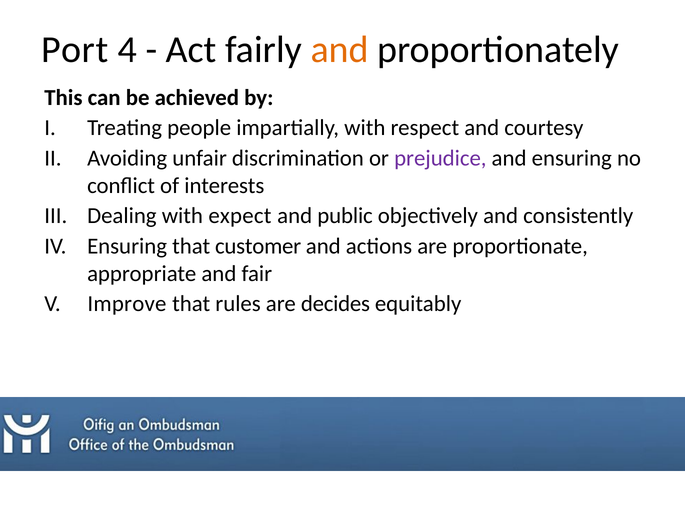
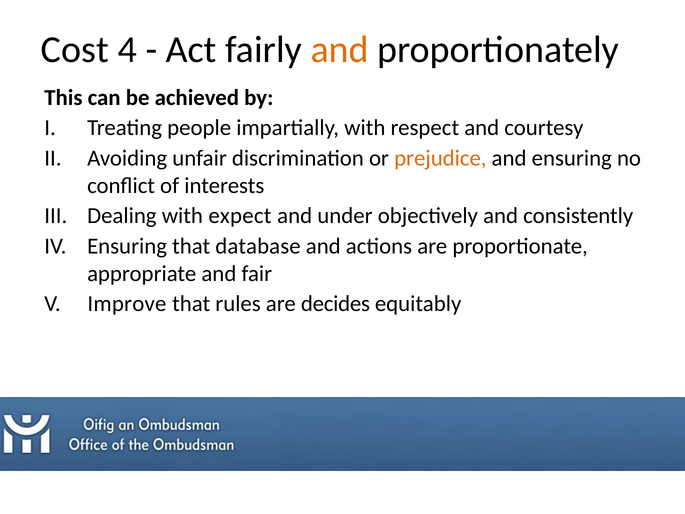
Port: Port -> Cost (75, 49)
prejudice colour: purple -> orange (440, 158)
public: public -> under (345, 216)
customer: customer -> database (258, 246)
